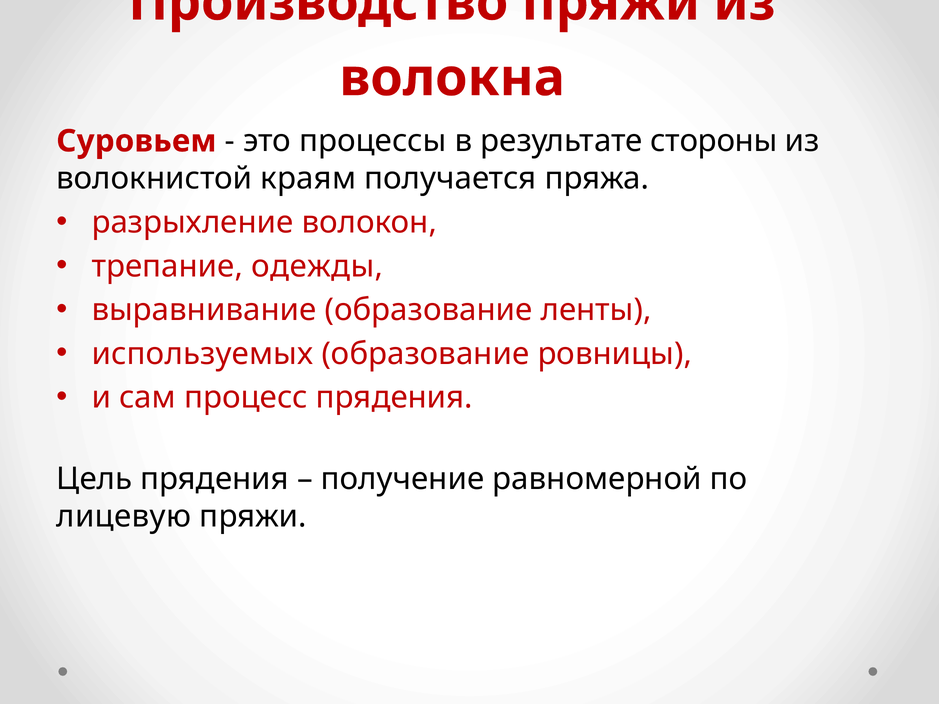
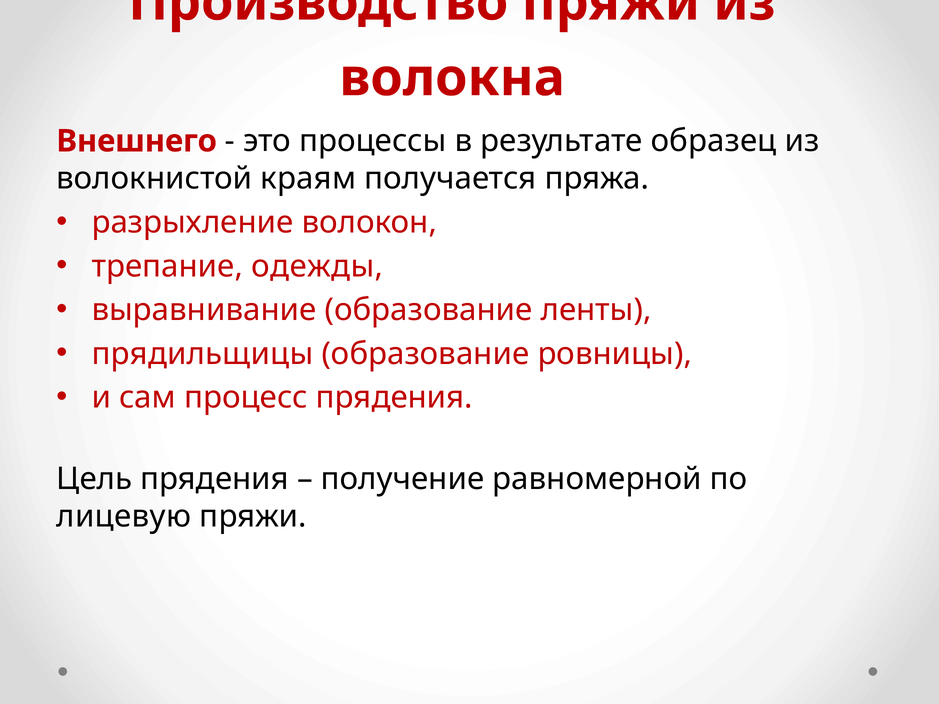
Суровьем: Суровьем -> Внешнего (137, 141)
стороны: стороны -> образец (714, 141)
используемых: используемых -> прядильщицы (202, 354)
